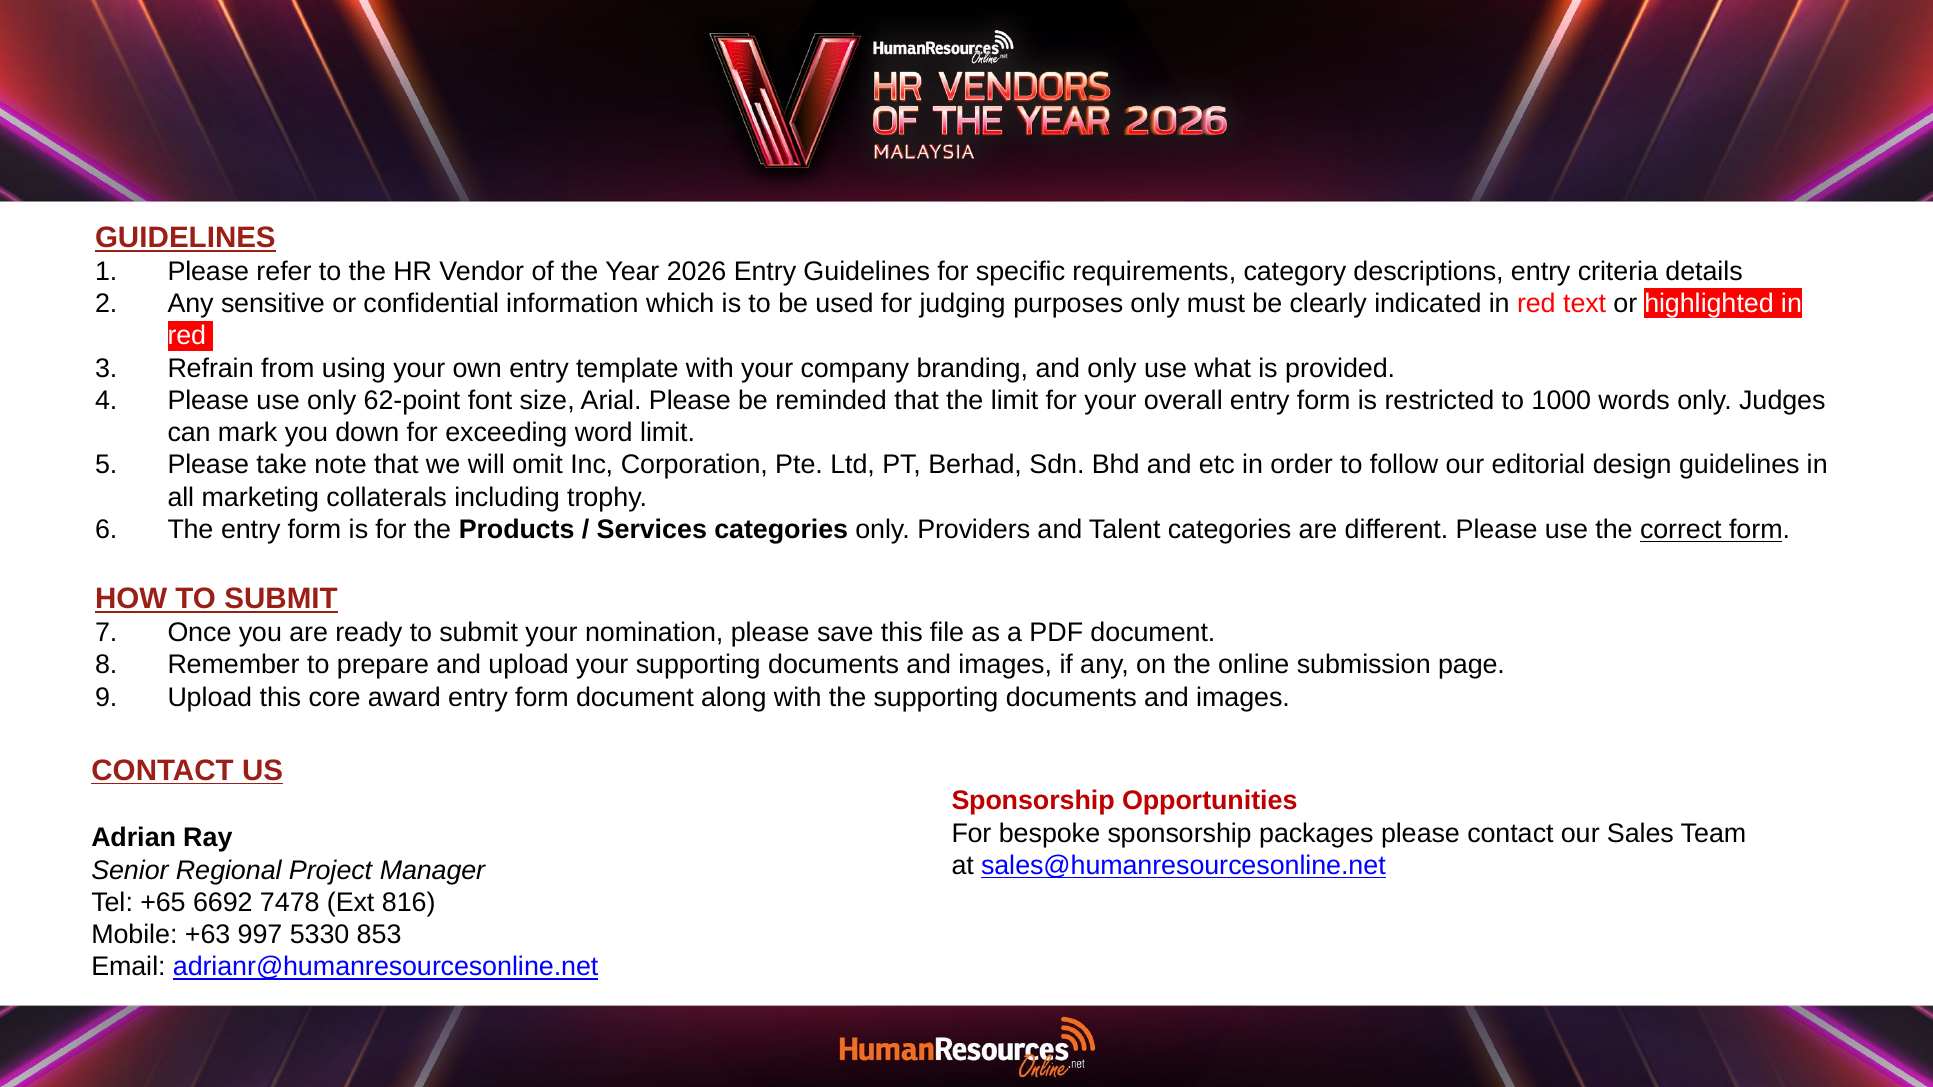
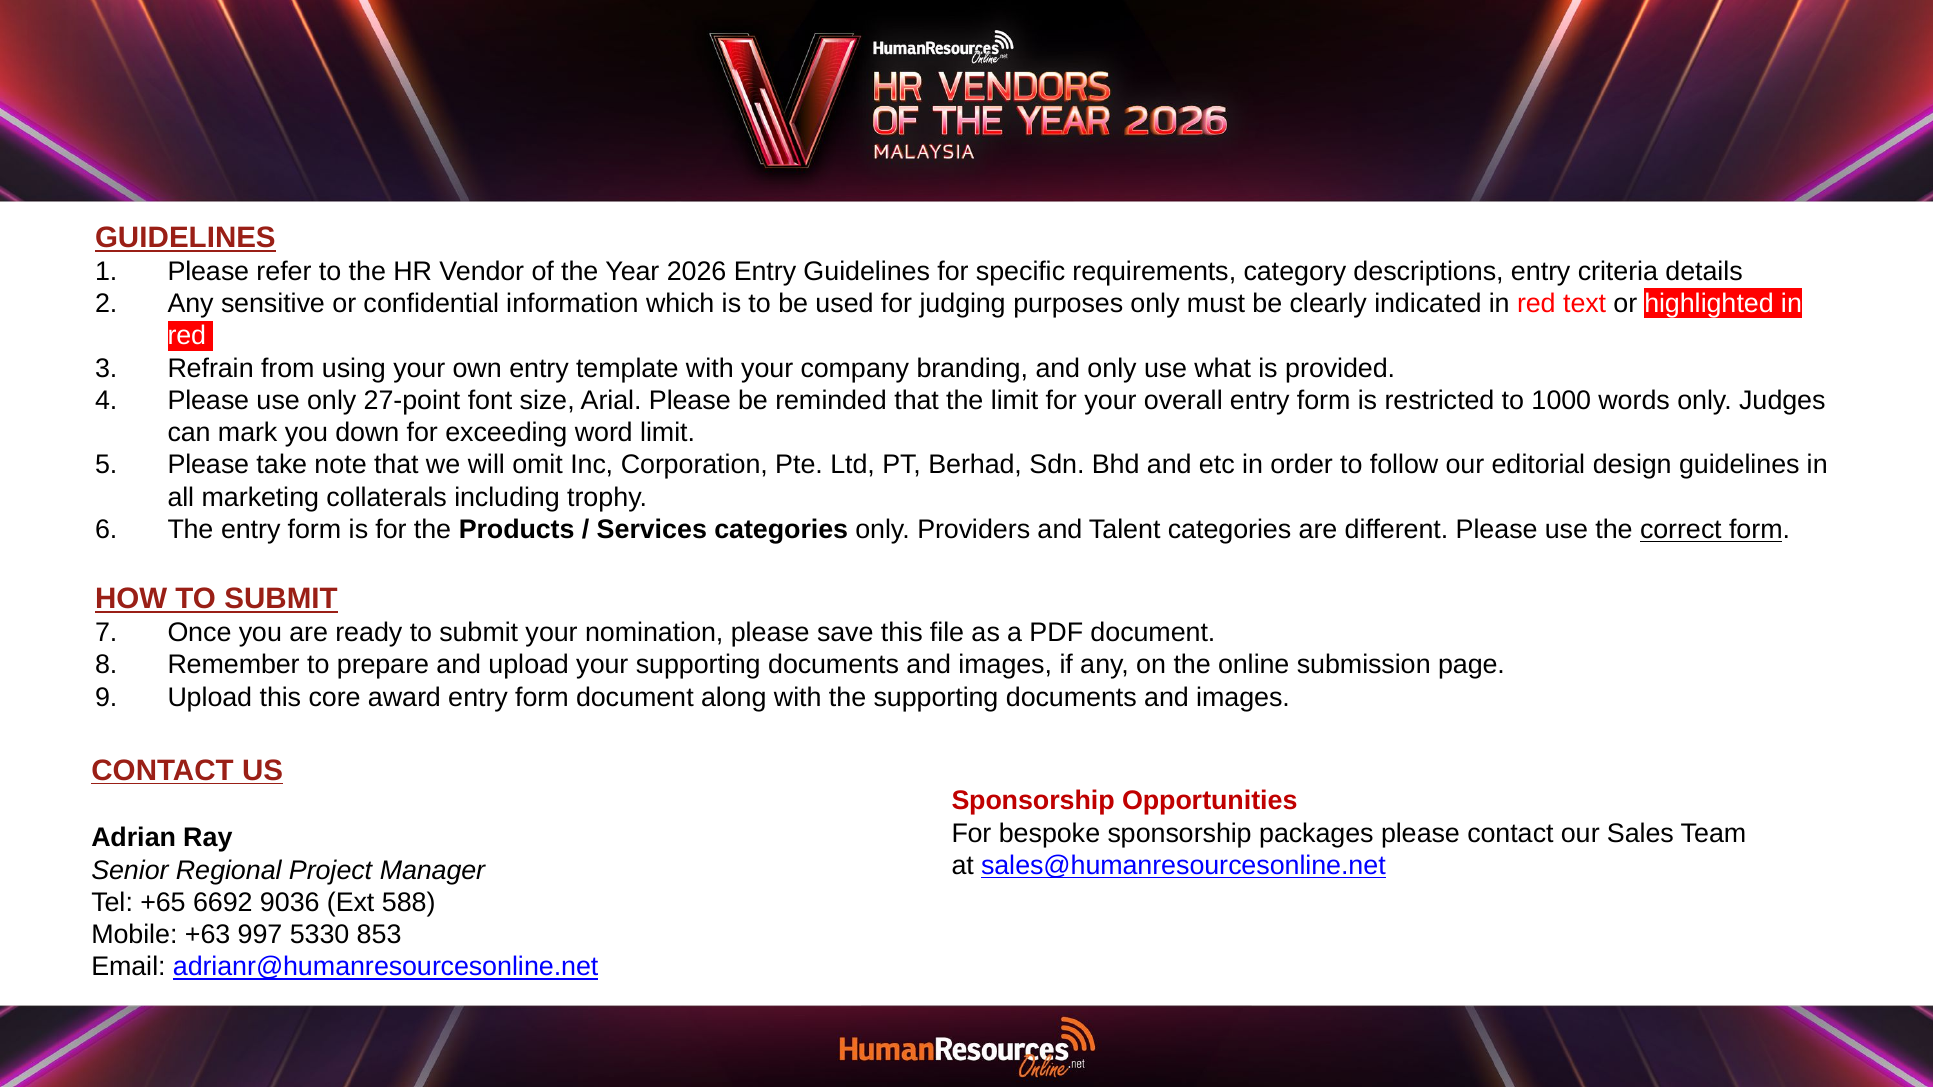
62-point: 62-point -> 27-point (412, 401)
7478: 7478 -> 9036 (290, 903)
816: 816 -> 588 (409, 903)
